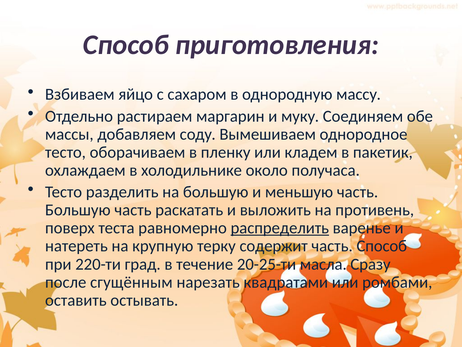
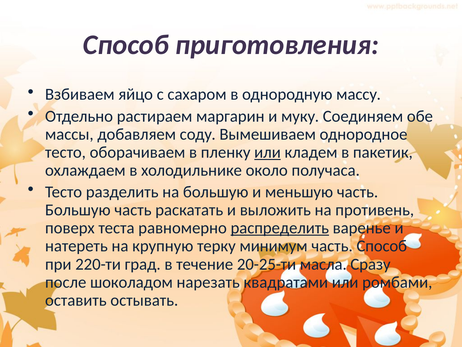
или underline: none -> present (267, 152)
содержит: содержит -> минимум (274, 246)
сгущённым: сгущённым -> шоколадом (131, 282)
